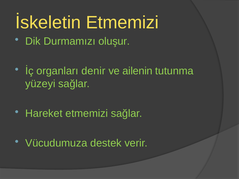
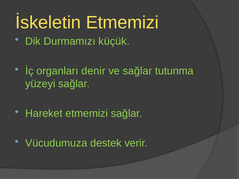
oluşur: oluşur -> küçük (114, 41)
ve ailenin: ailenin -> sağlar (137, 71)
